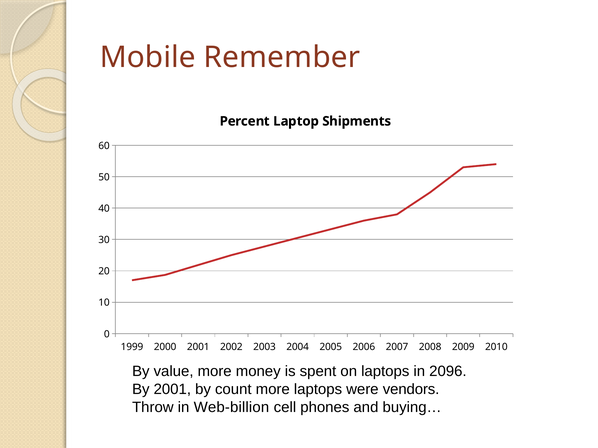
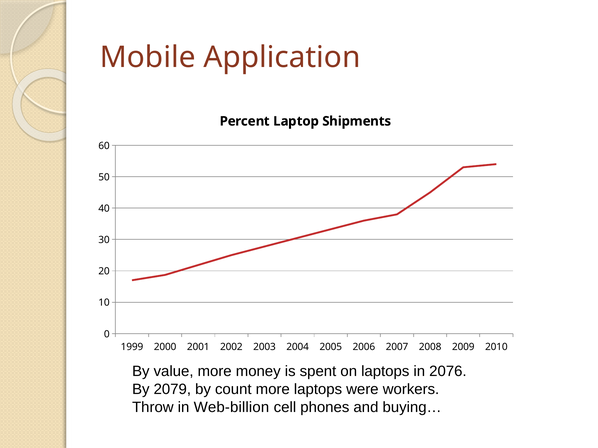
Remember: Remember -> Application (282, 57)
2096: 2096 -> 2076 (448, 372)
By 2001: 2001 -> 2079 (172, 390)
vendors: vendors -> workers (411, 390)
